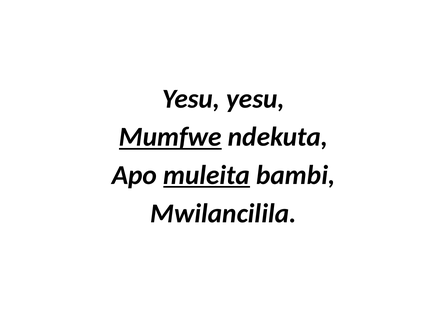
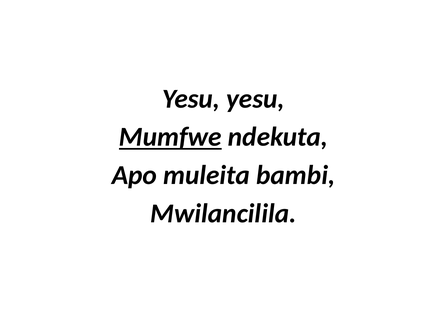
muleita underline: present -> none (207, 175)
